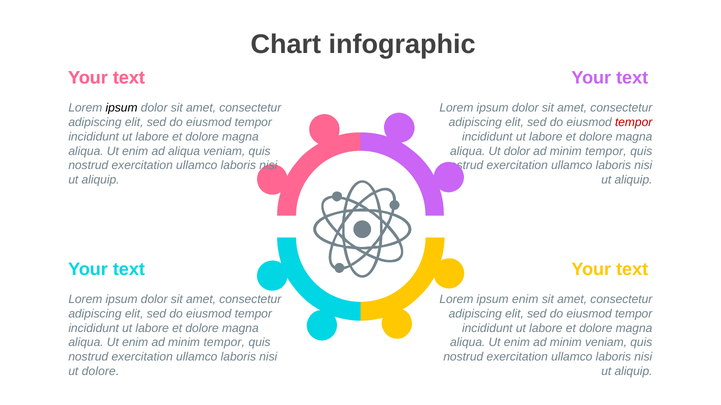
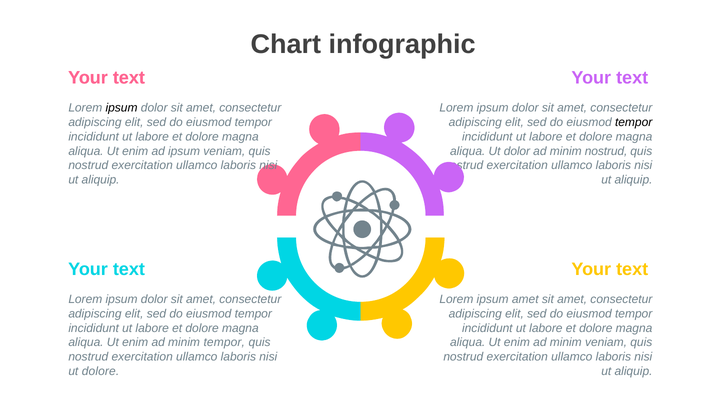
tempor colour: red -> black (634, 122)
ad aliqua: aliqua -> ipsum (184, 151)
tempor: tempor -> nostrud (606, 151)
ipsum enim: enim -> amet (525, 300)
